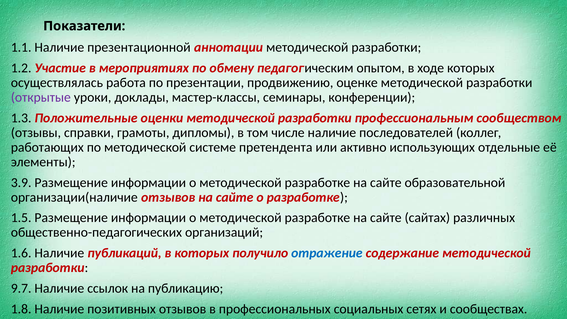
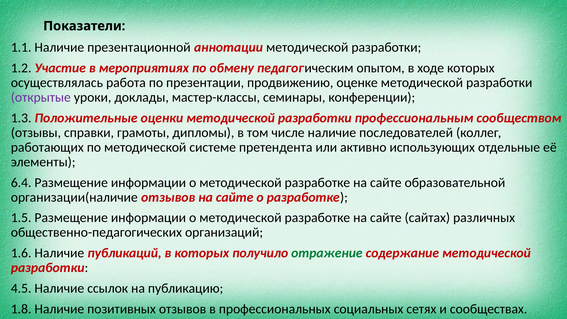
3.9: 3.9 -> 6.4 (21, 183)
отражение colour: blue -> green (327, 253)
9.7: 9.7 -> 4.5 (21, 288)
